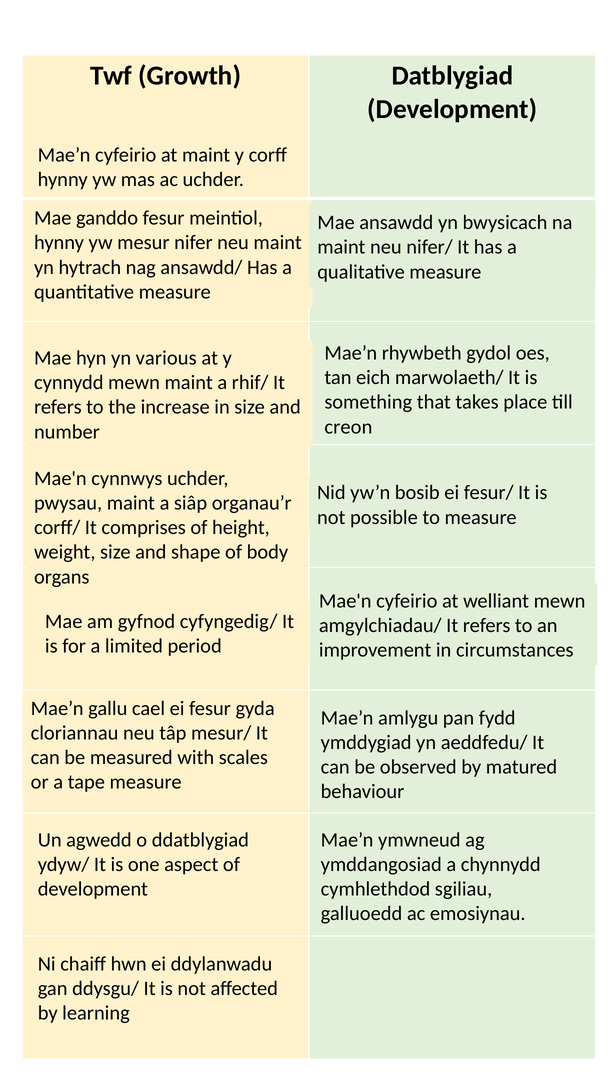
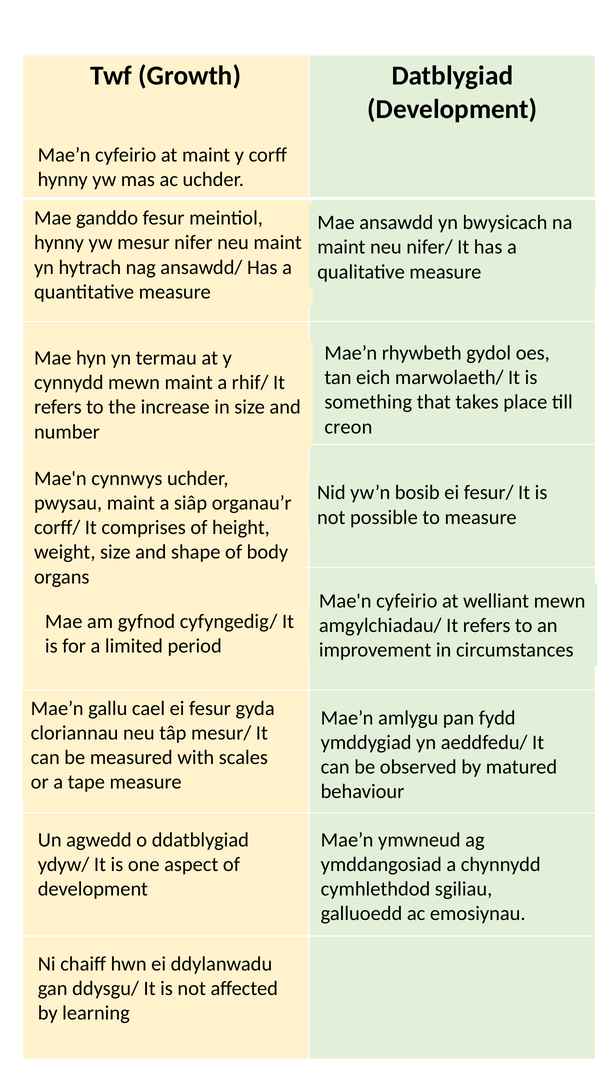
various: various -> termau (166, 358)
